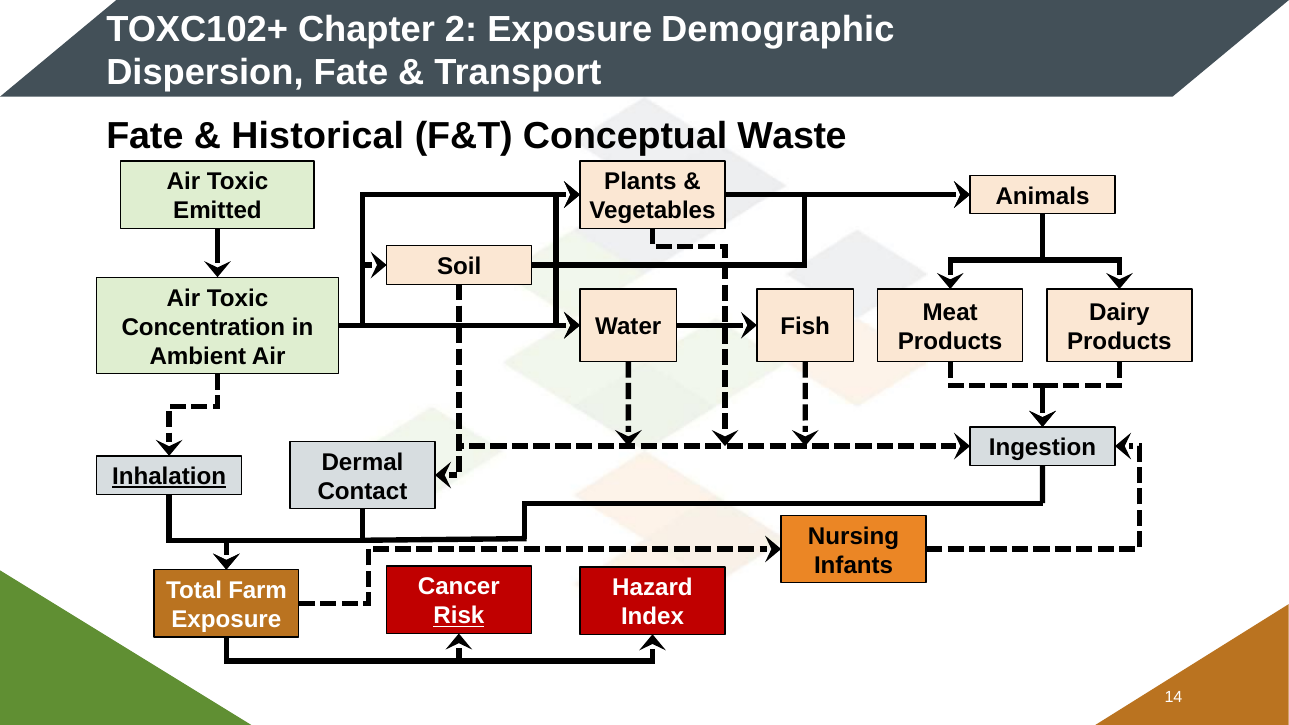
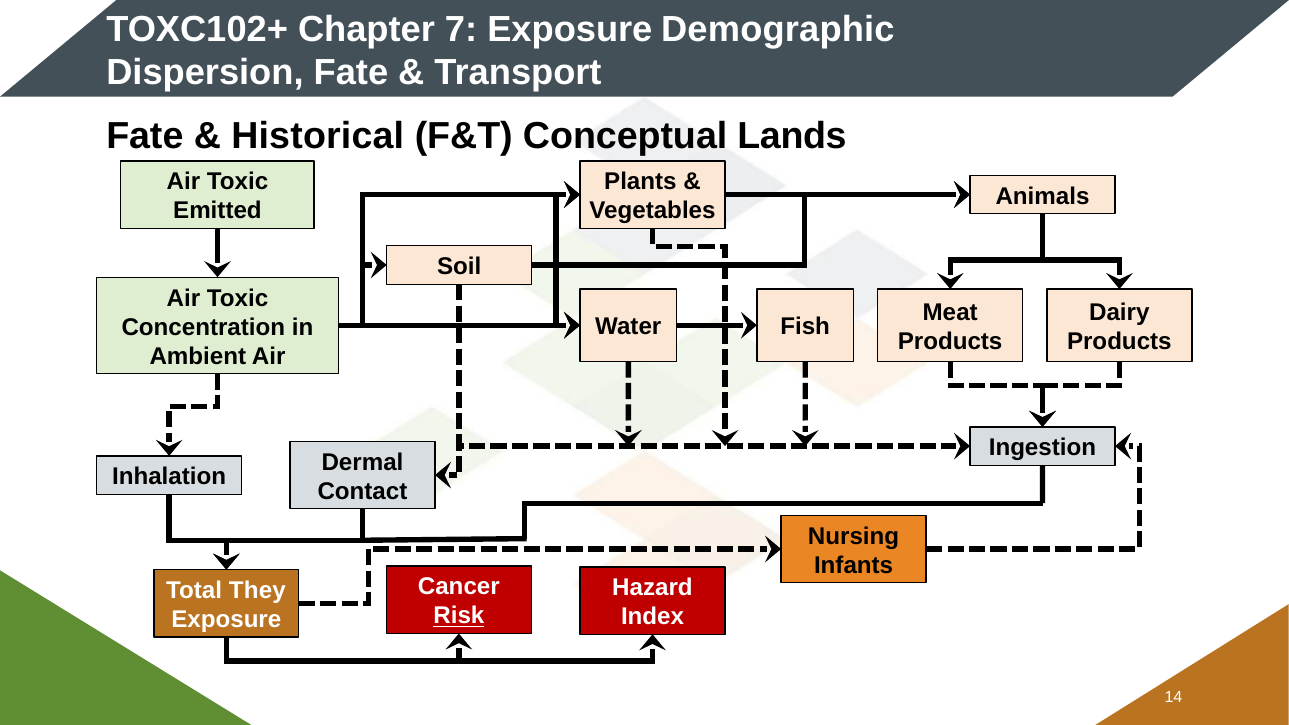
2: 2 -> 7 (461, 29)
Waste: Waste -> Lands (792, 136)
Inhalation underline: present -> none (169, 477)
Farm: Farm -> They (257, 591)
